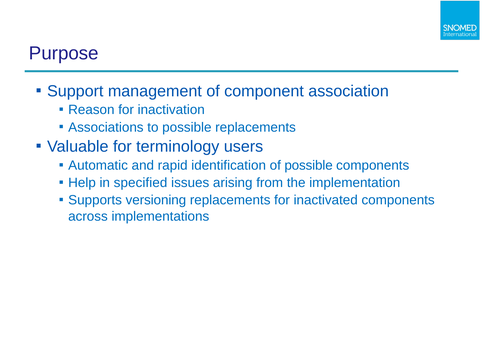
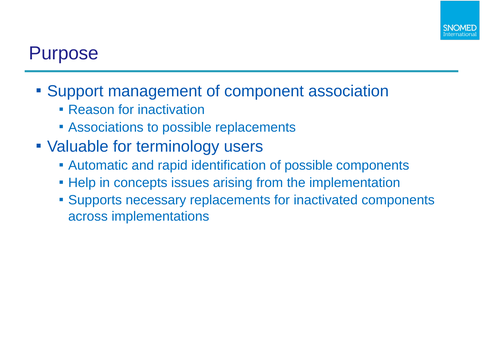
specified: specified -> concepts (141, 183)
versioning: versioning -> necessary (156, 200)
